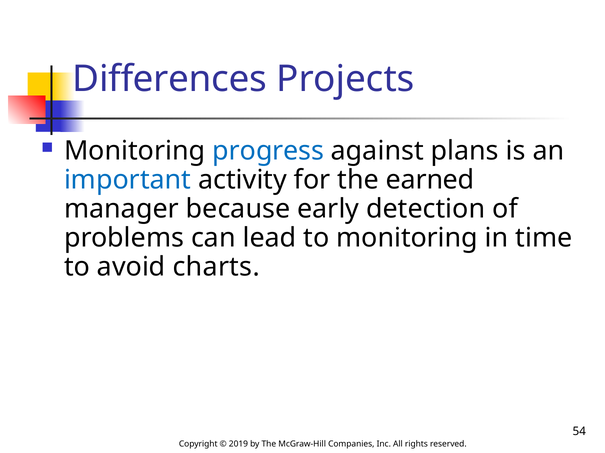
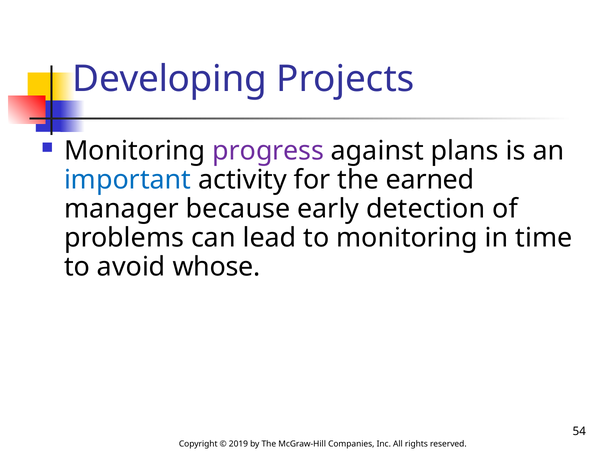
Differences: Differences -> Developing (170, 79)
progress colour: blue -> purple (268, 151)
charts: charts -> whose (217, 267)
